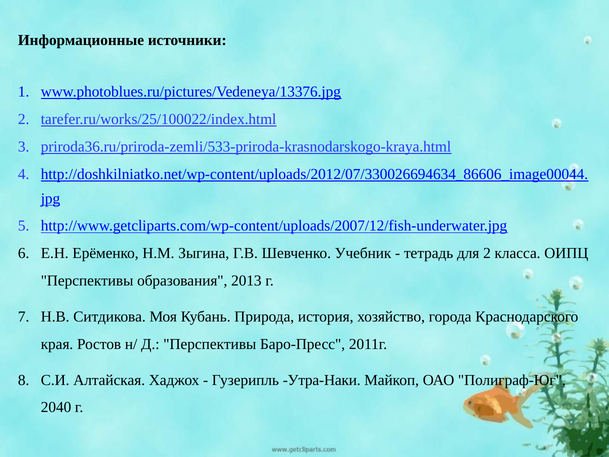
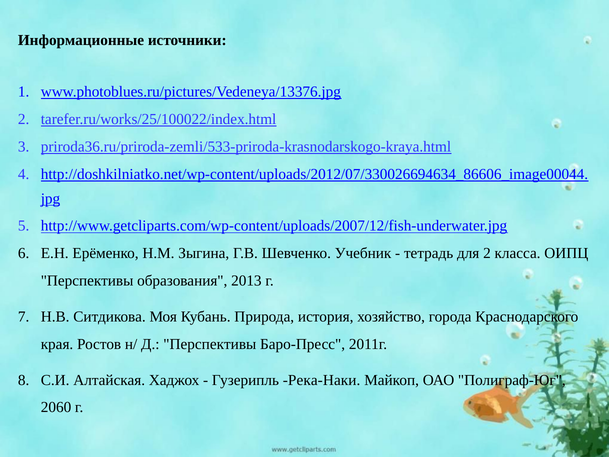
Утра-Наки: Утра-Наки -> Река-Наки (322, 380)
2040: 2040 -> 2060 (56, 407)
